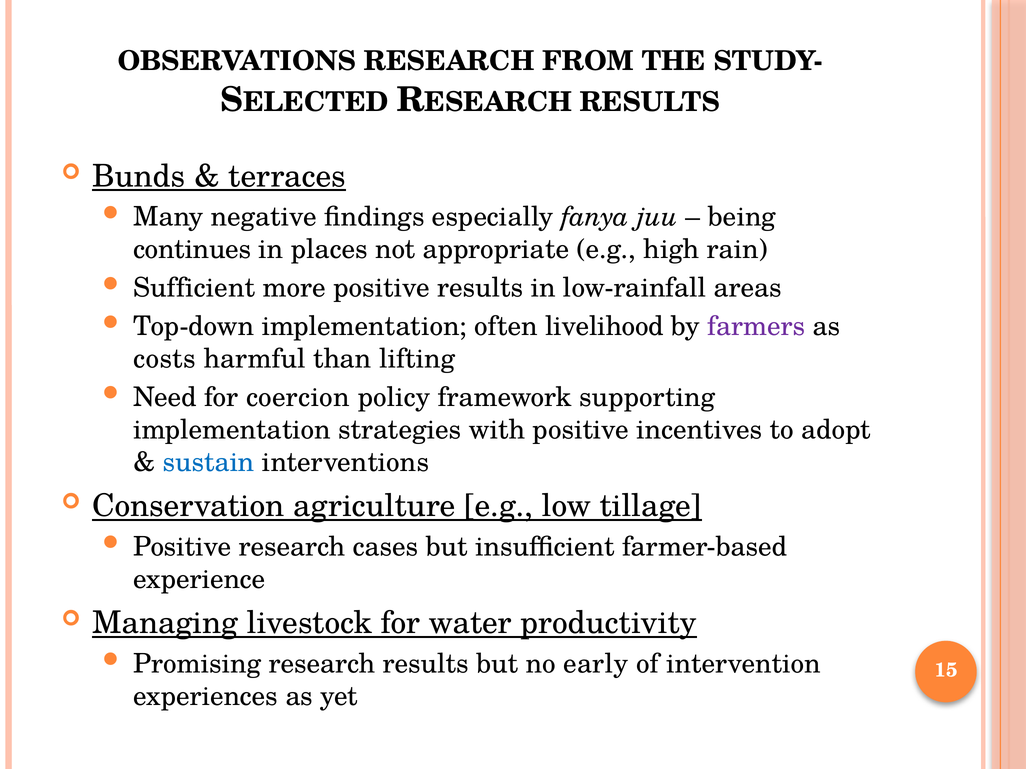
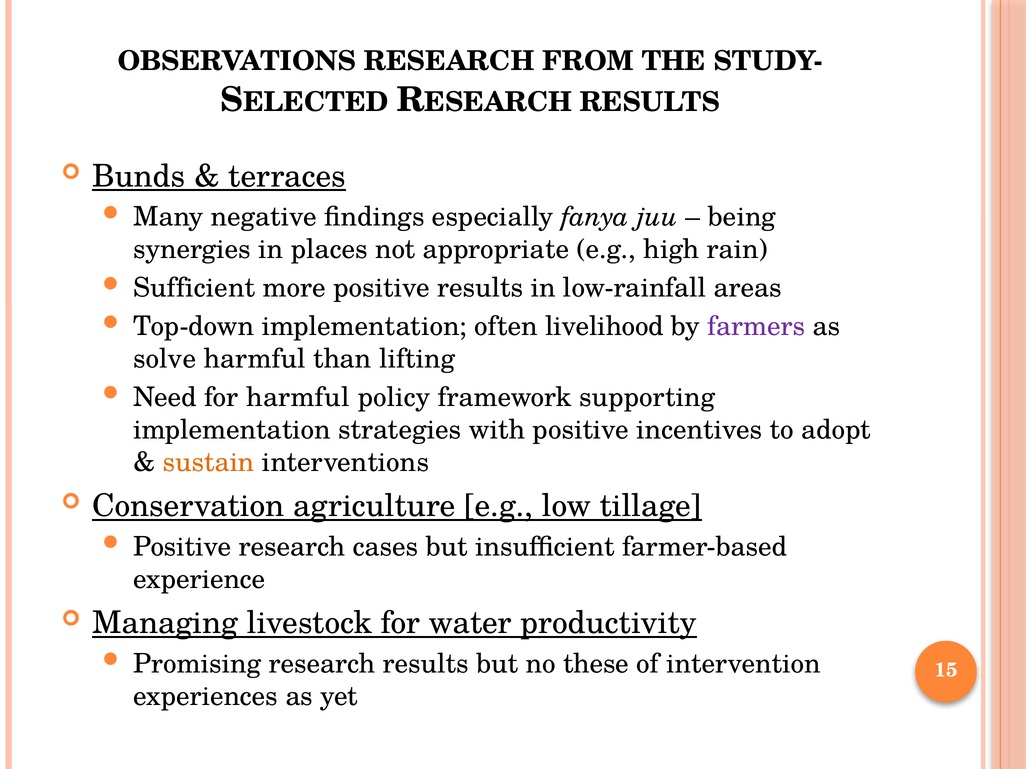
continues: continues -> synergies (192, 250)
costs: costs -> solve (165, 359)
for coercion: coercion -> harmful (298, 398)
sustain colour: blue -> orange (209, 462)
early: early -> these (596, 664)
